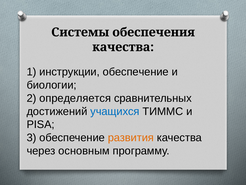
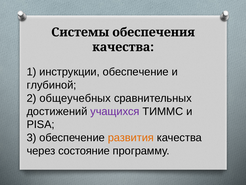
биологии: биологии -> глубиной (52, 85)
определяется: определяется -> общеучебных (75, 98)
учащихся colour: blue -> purple (115, 111)
основным: основным -> состояние (84, 150)
